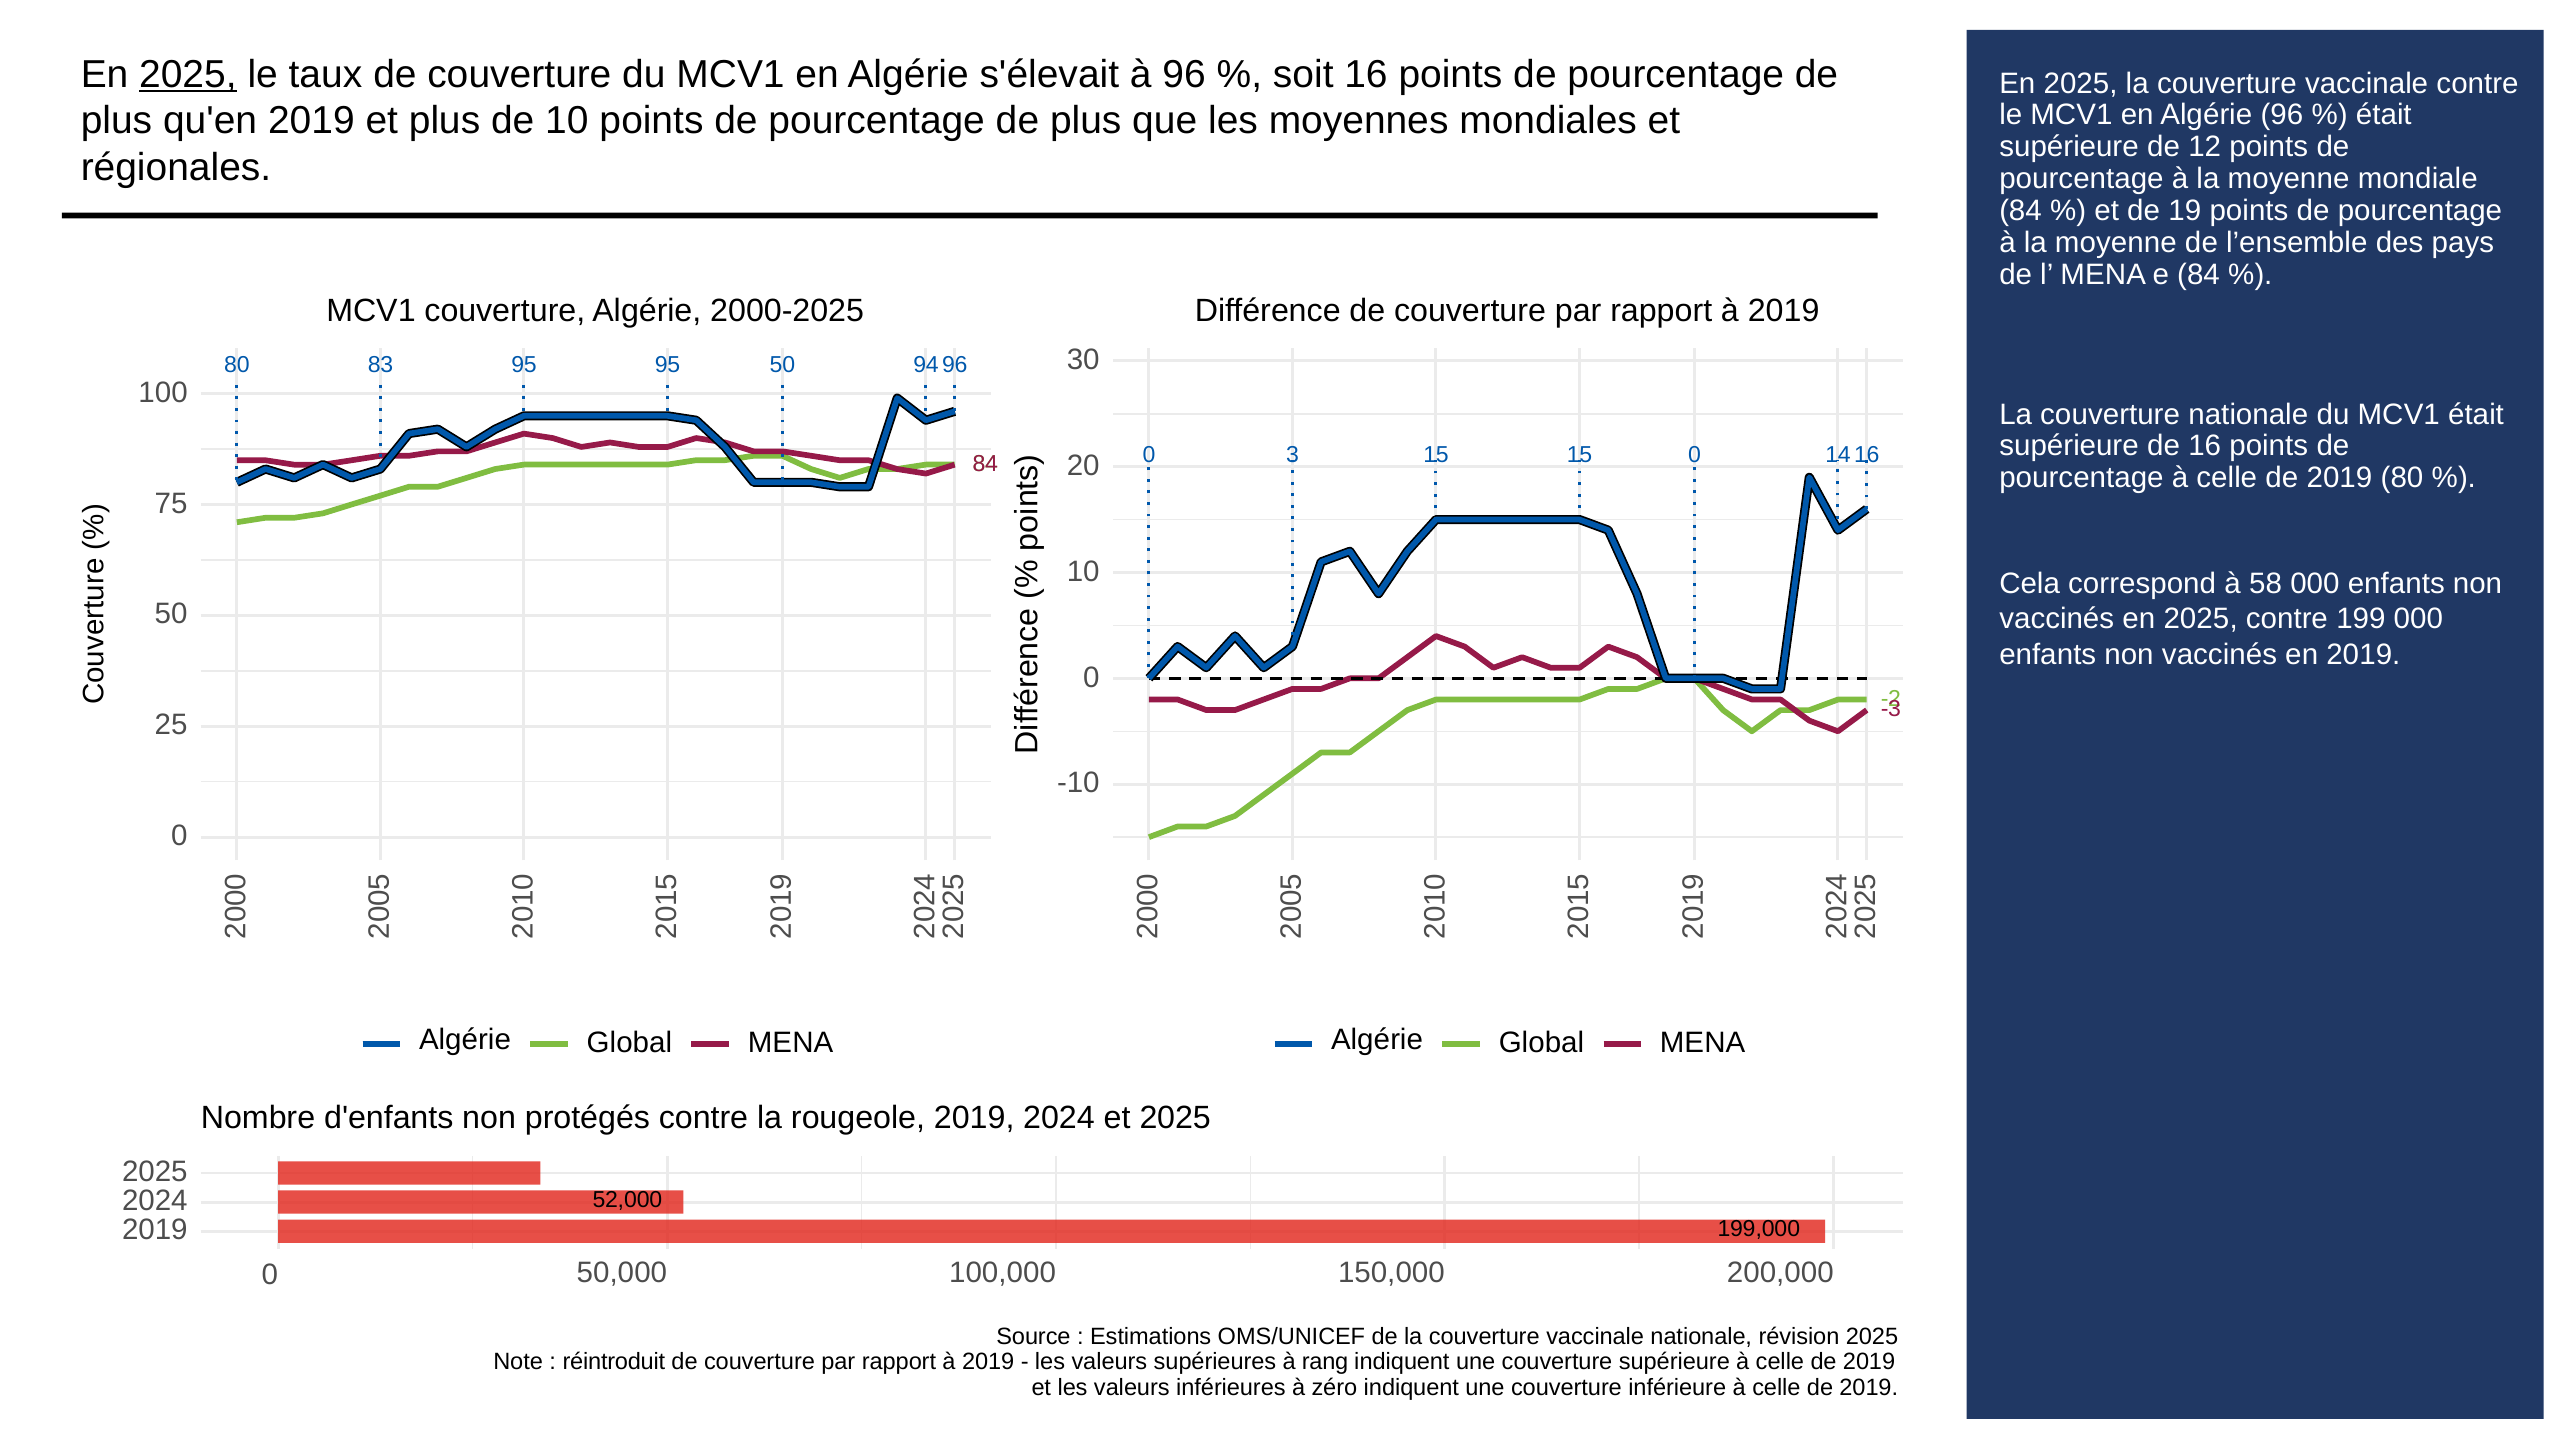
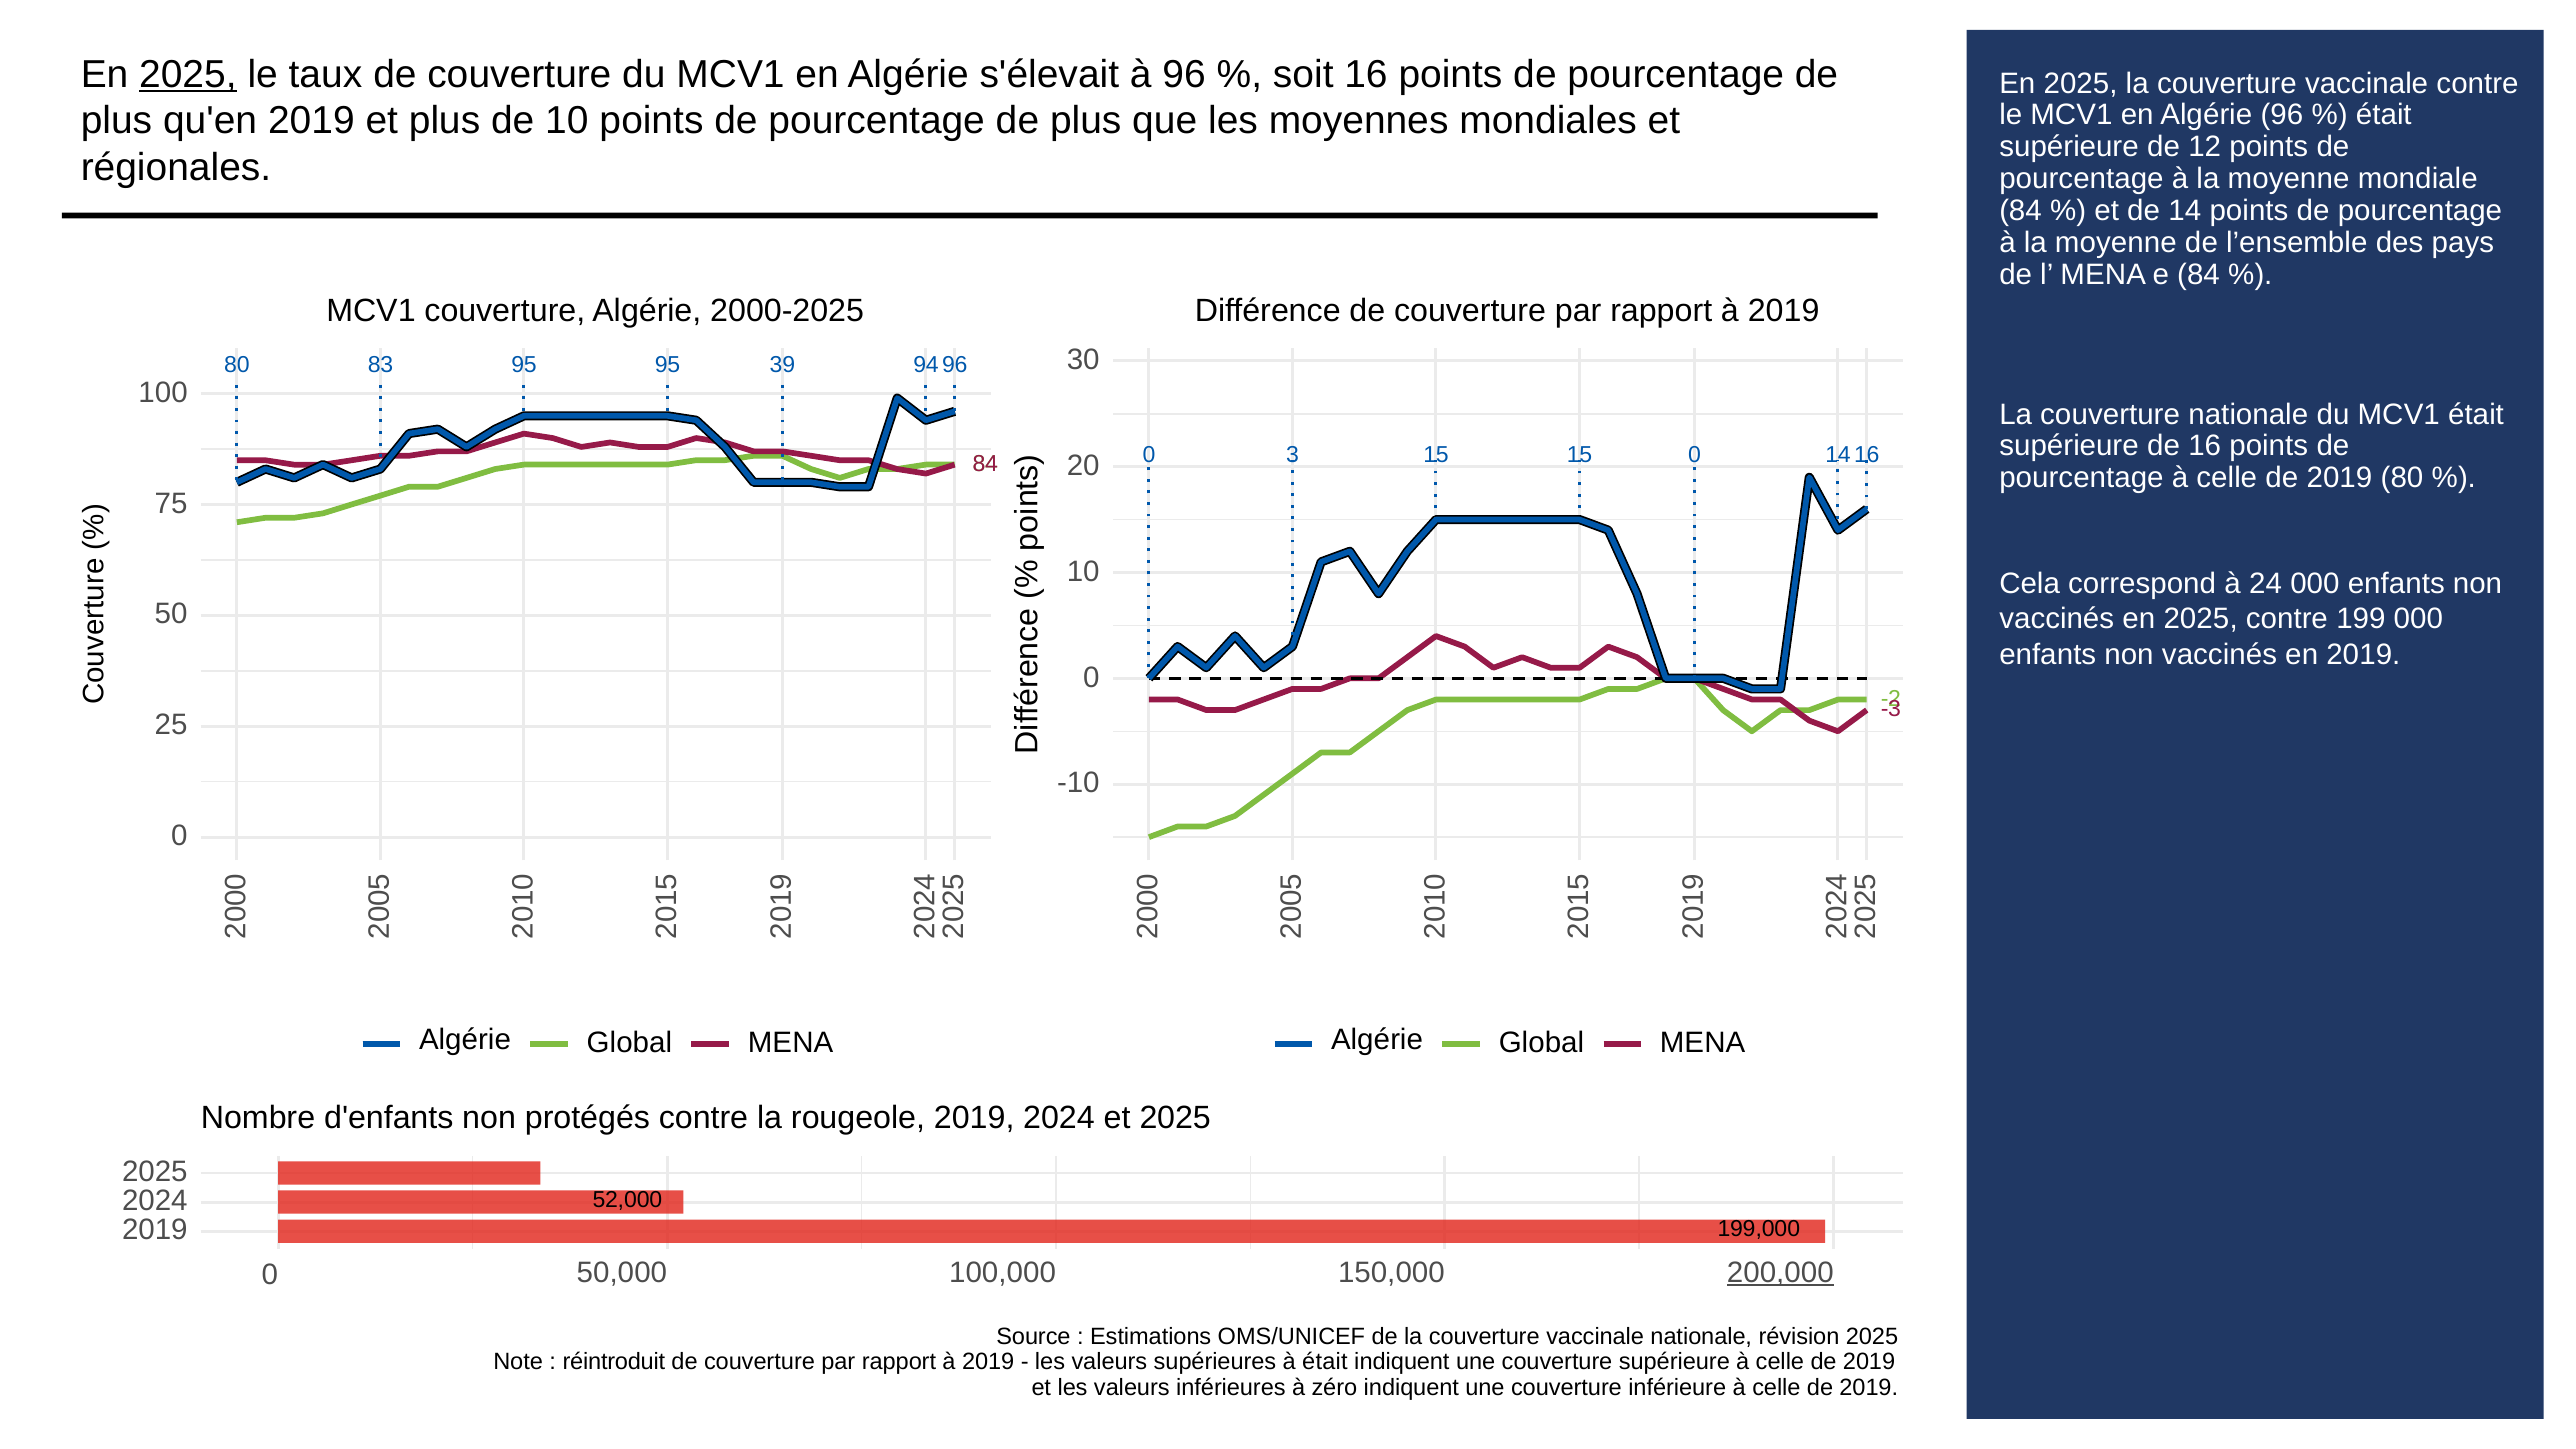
19: 19 -> 14 (2185, 211)
95 50: 50 -> 39 (782, 365)
58: 58 -> 24 (2266, 584)
200,000 underline: none -> present (1780, 1273)
à rang: rang -> était (1325, 1362)
